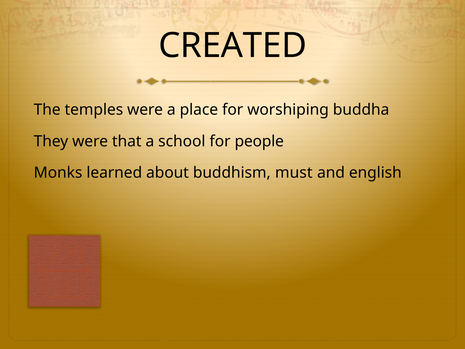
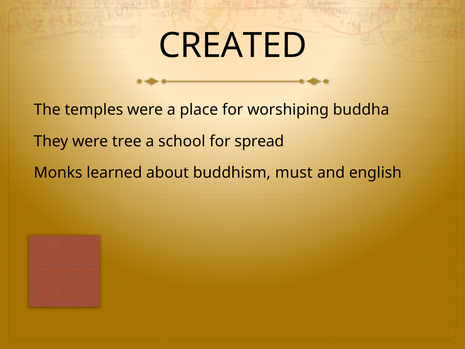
that: that -> tree (127, 141)
people: people -> spread (259, 141)
